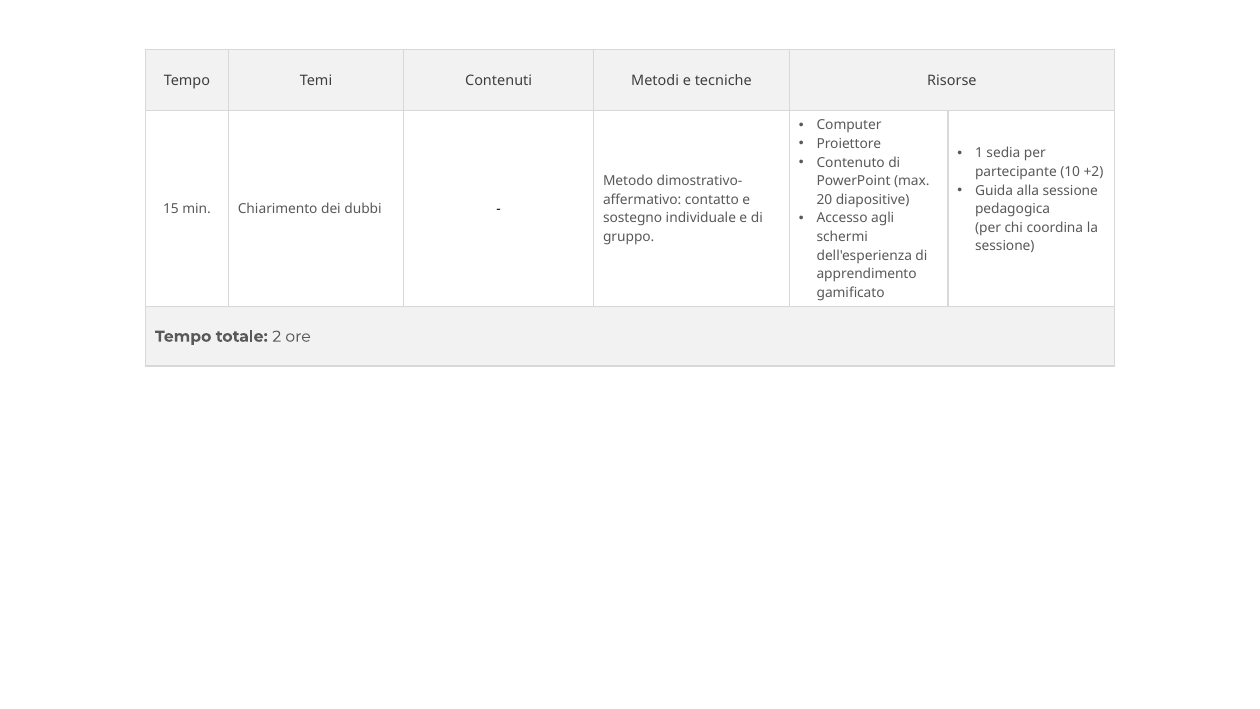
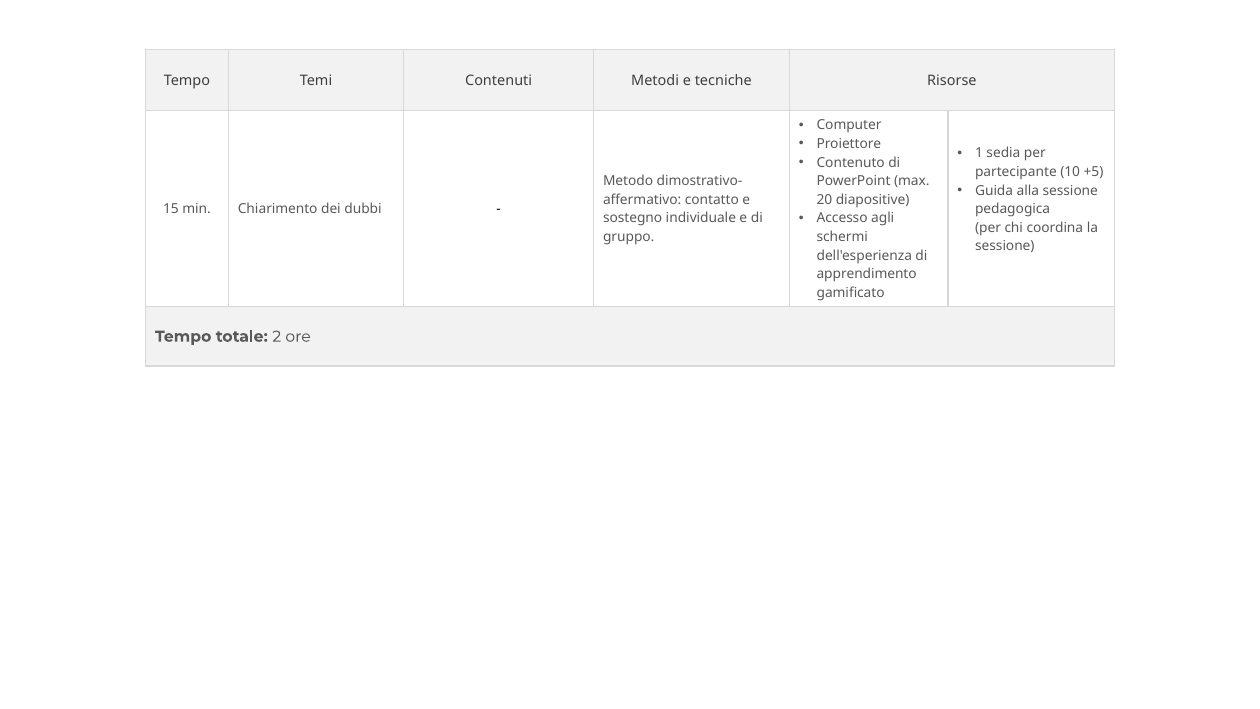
+2: +2 -> +5 (1094, 172)
